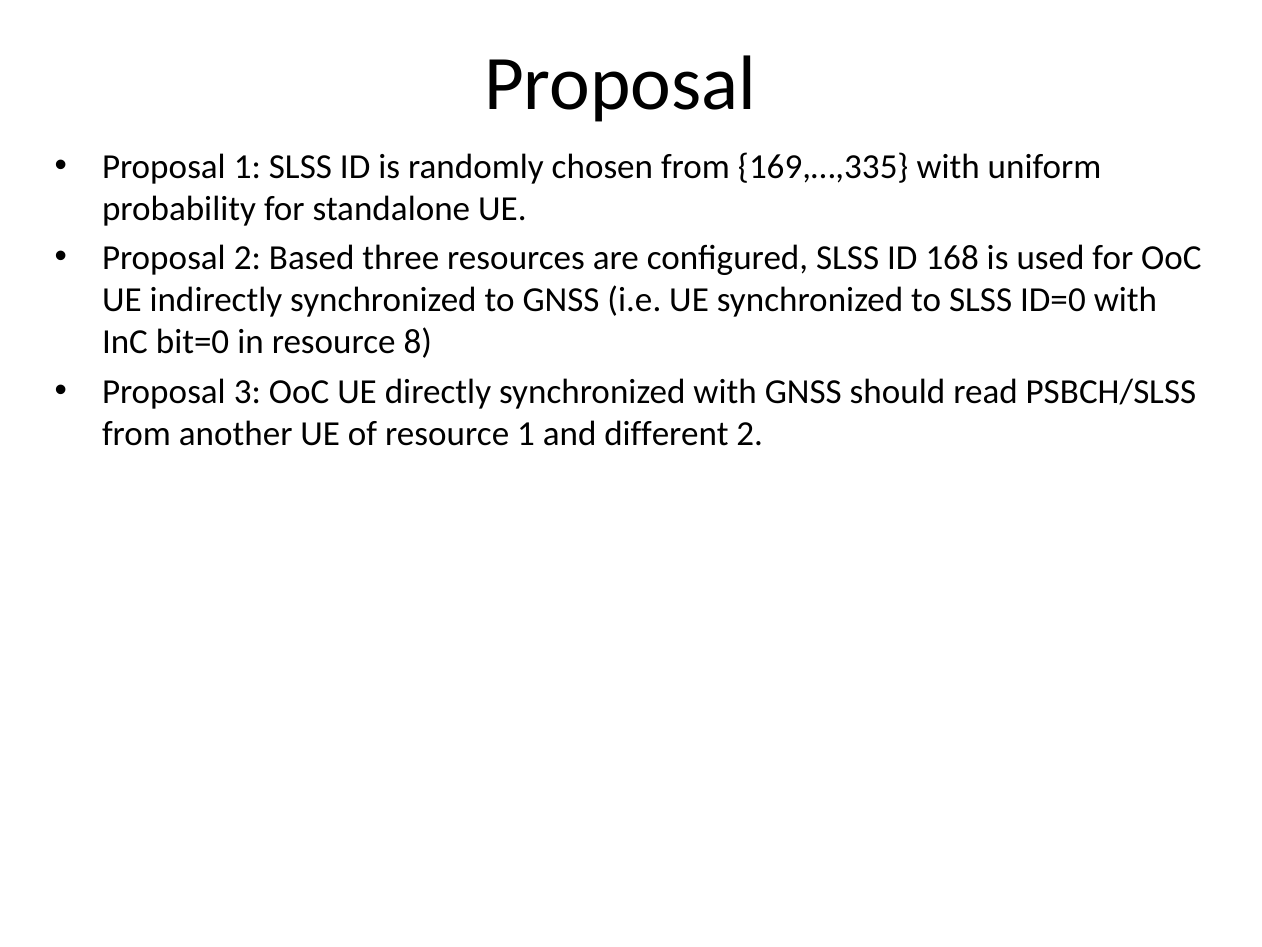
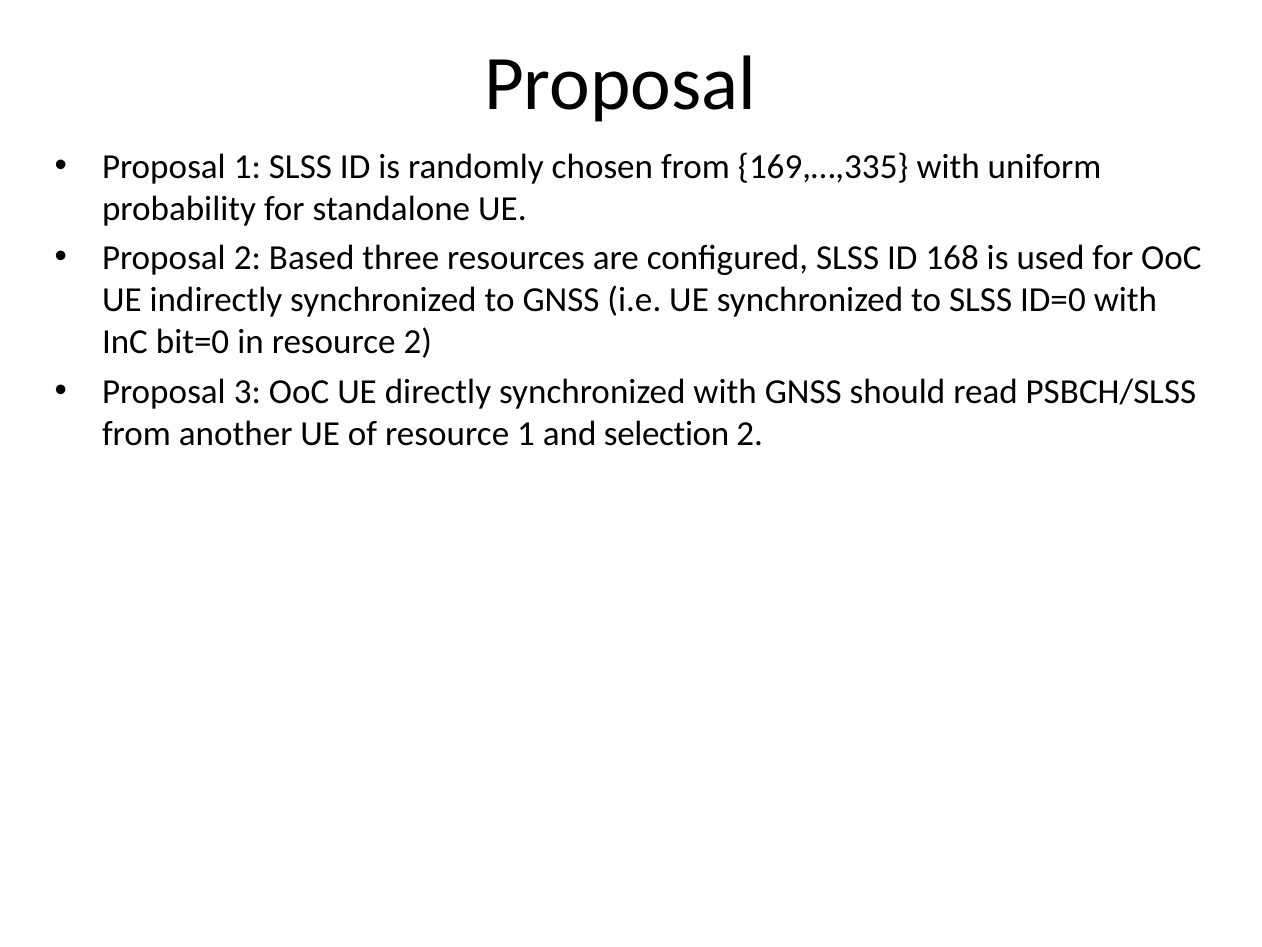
resource 8: 8 -> 2 (418, 342)
different: different -> selection (667, 433)
